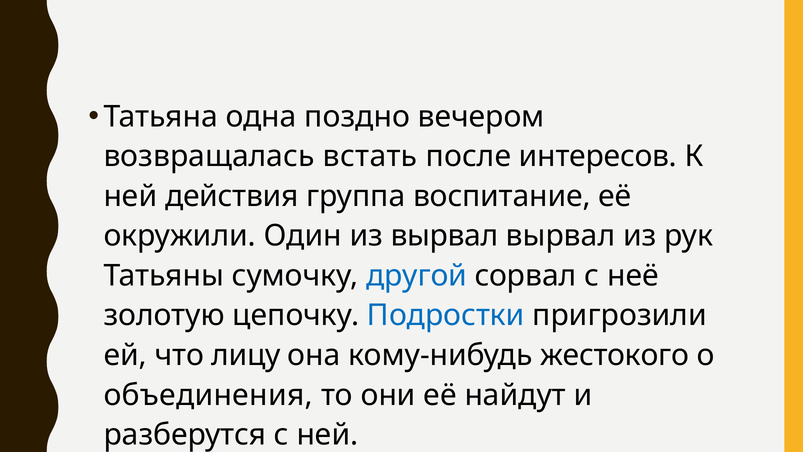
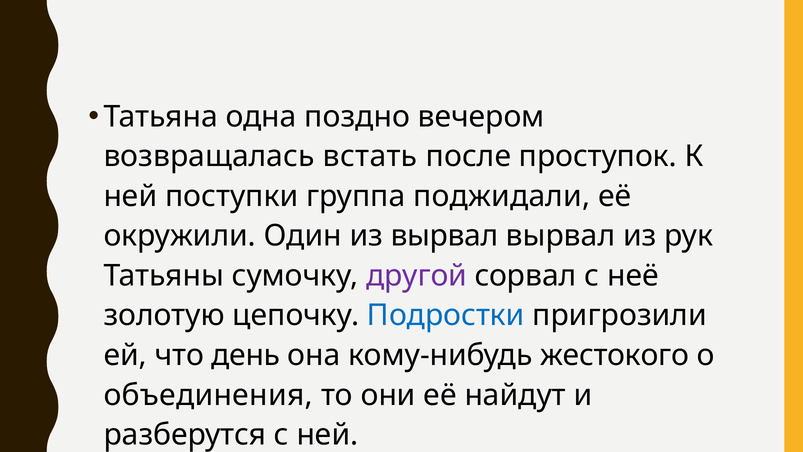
интересов: интересов -> проступок (598, 156)
действия: действия -> поступки (232, 196)
воспитание: воспитание -> поджидали (502, 196)
другой colour: blue -> purple (417, 276)
лицу: лицу -> день (246, 355)
